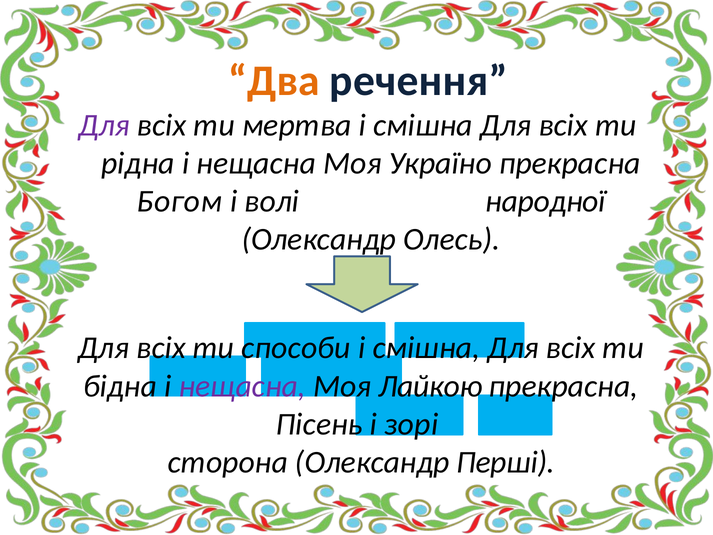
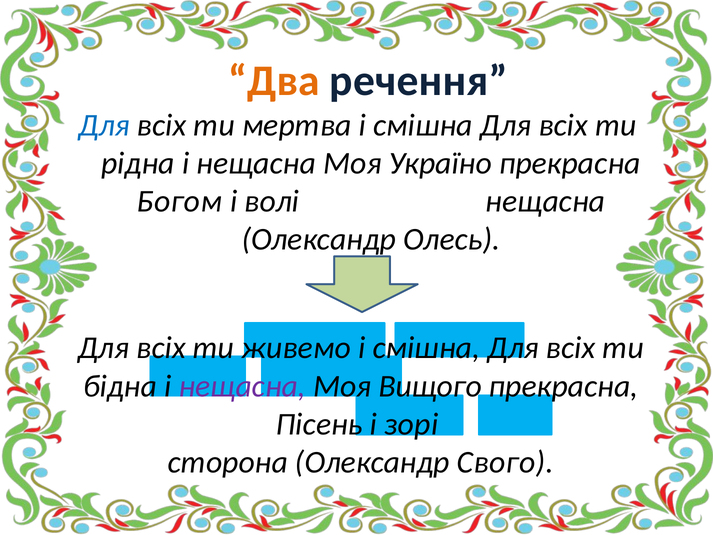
Для colour: purple -> blue (104, 125)
волі народної: народної -> нещасна (545, 201)
способи: способи -> живемо (296, 348)
Лайкою: Лайкою -> Вищого (430, 386)
Перші: Перші -> Свого (505, 462)
